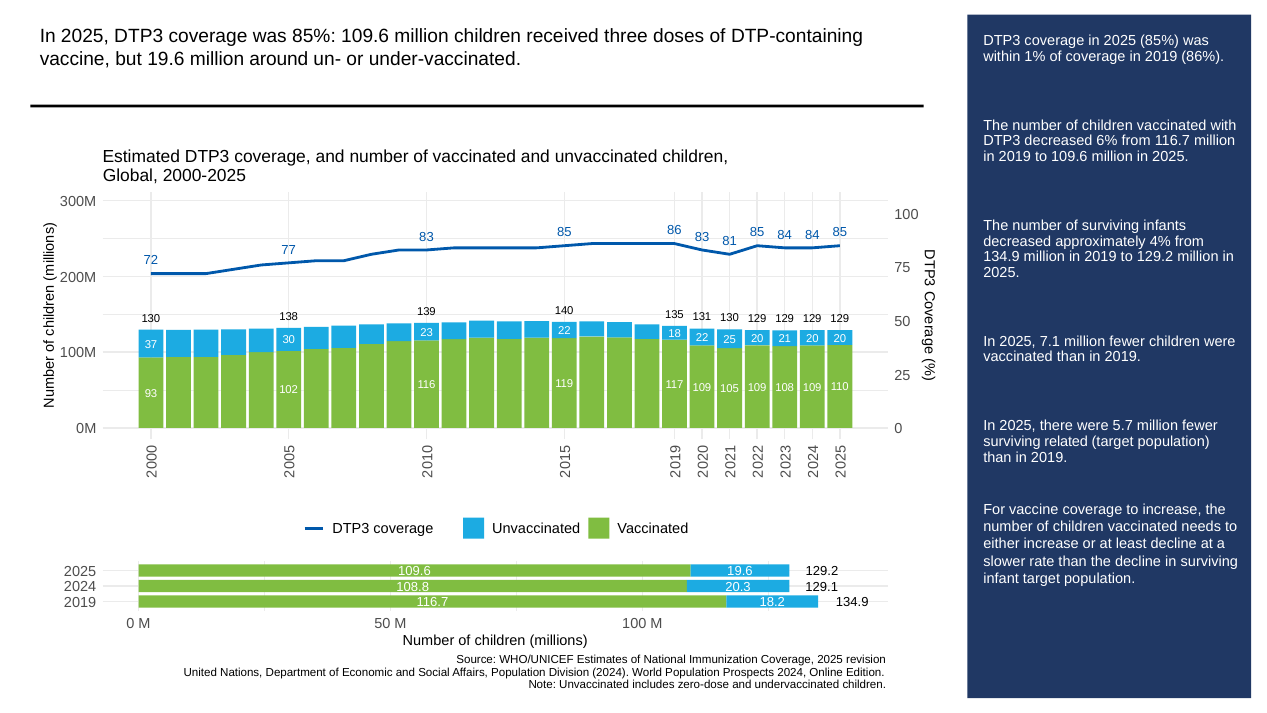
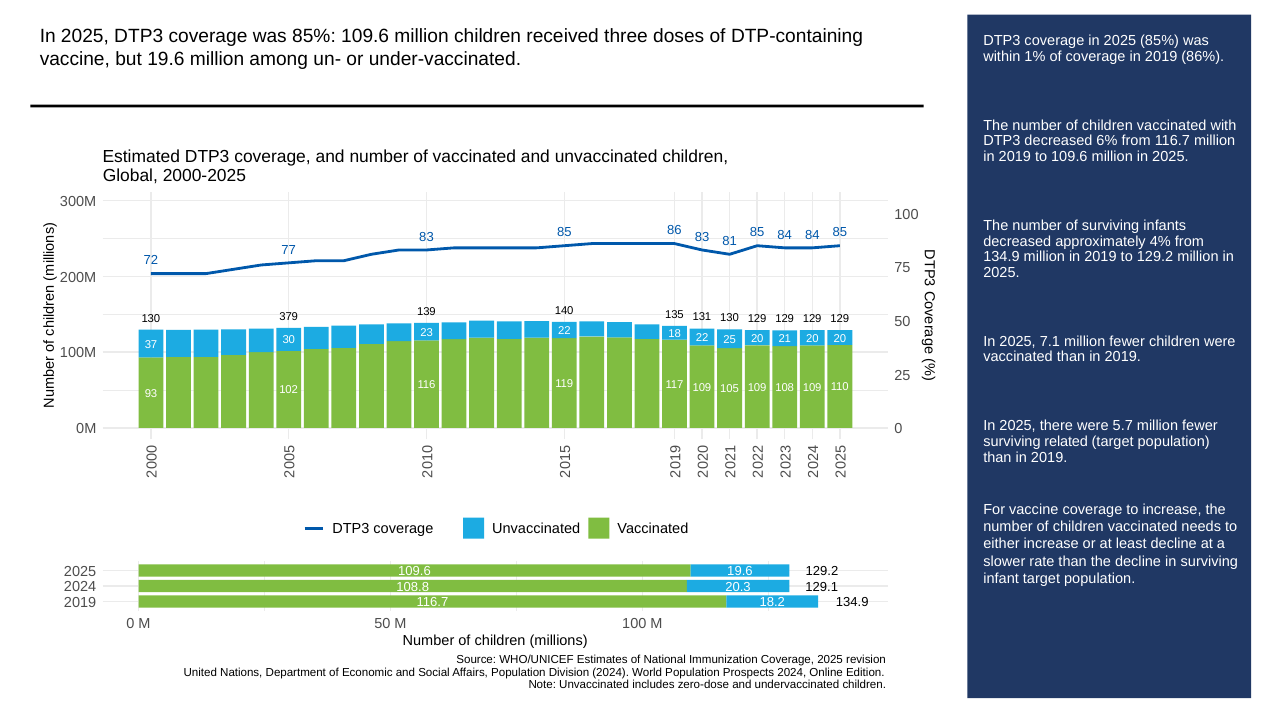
around: around -> among (279, 59)
138: 138 -> 379 (289, 317)
